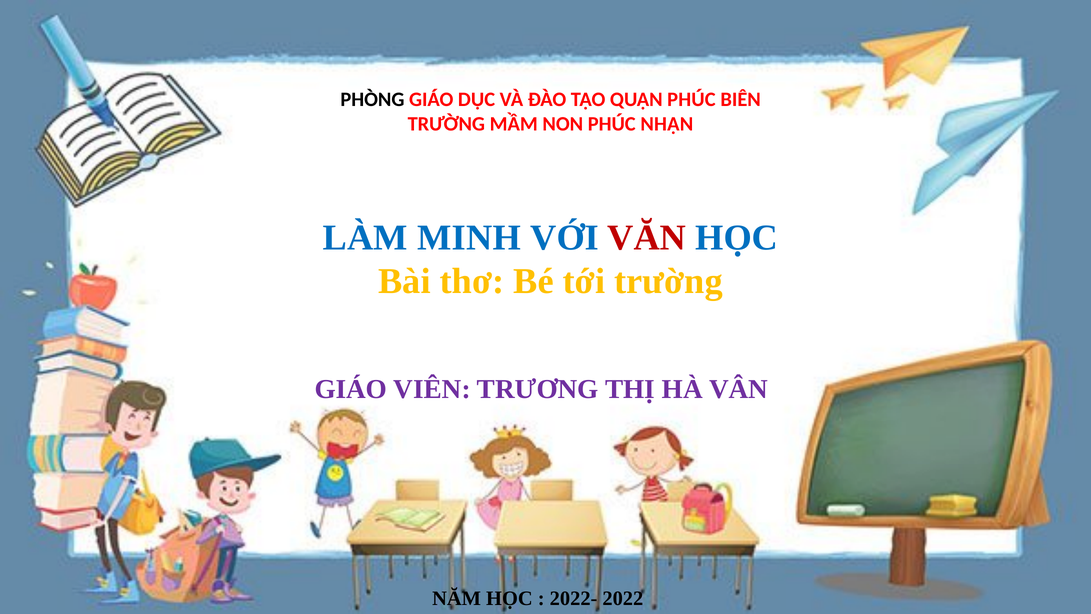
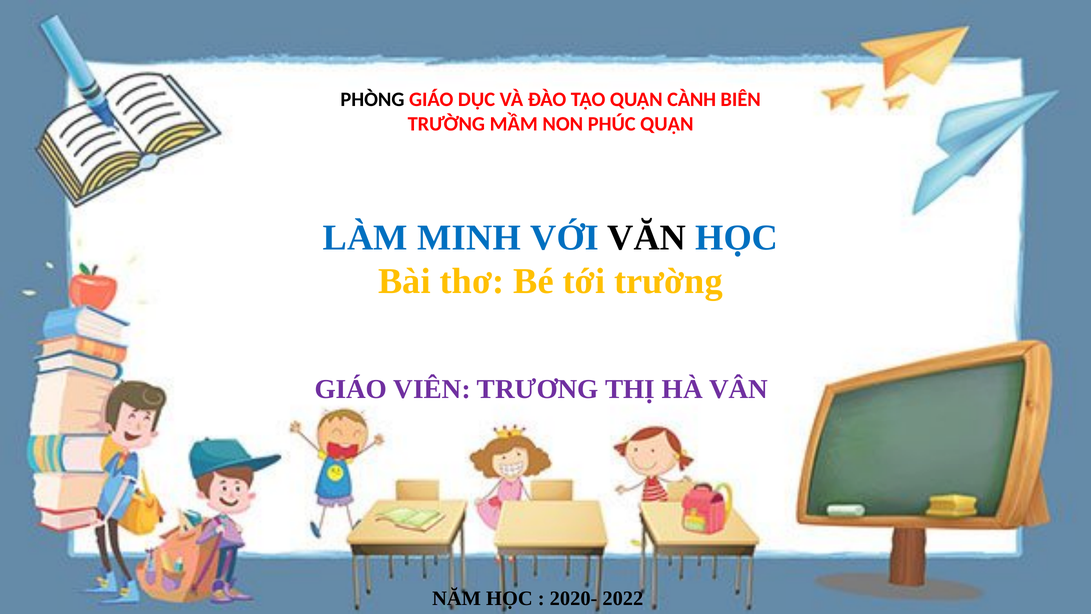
QUẬN PHÚC: PHÚC -> CÀNH (692, 99)
PHÚC NHẬN: NHẬN -> QUẬN (667, 124)
VĂN colour: red -> black (647, 237)
2022-: 2022- -> 2020- (574, 598)
